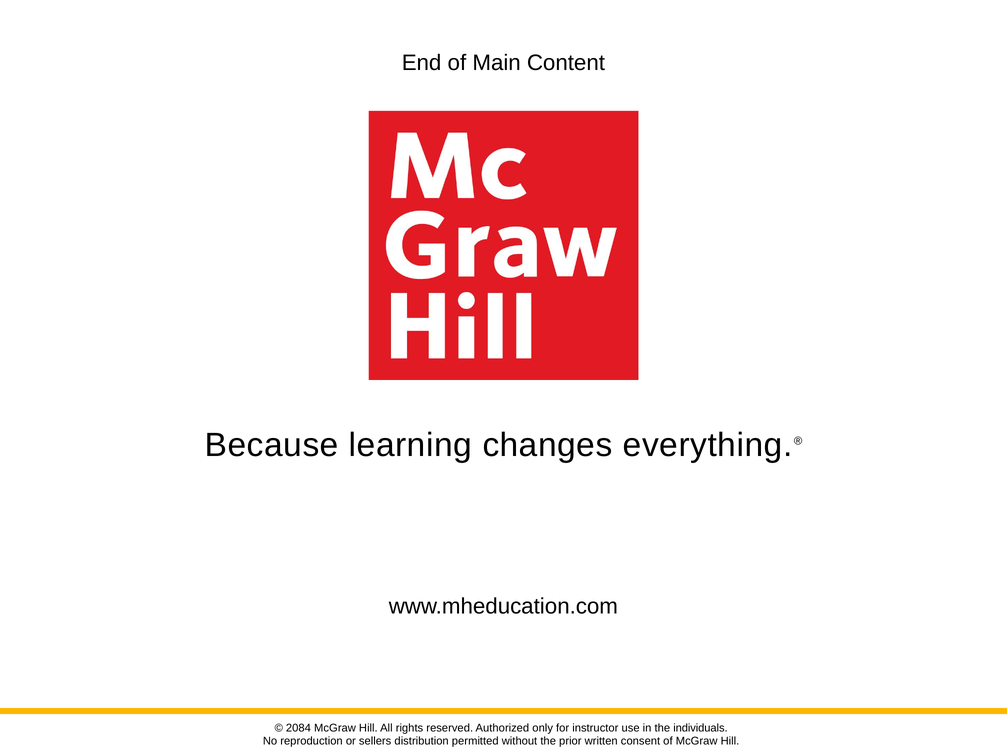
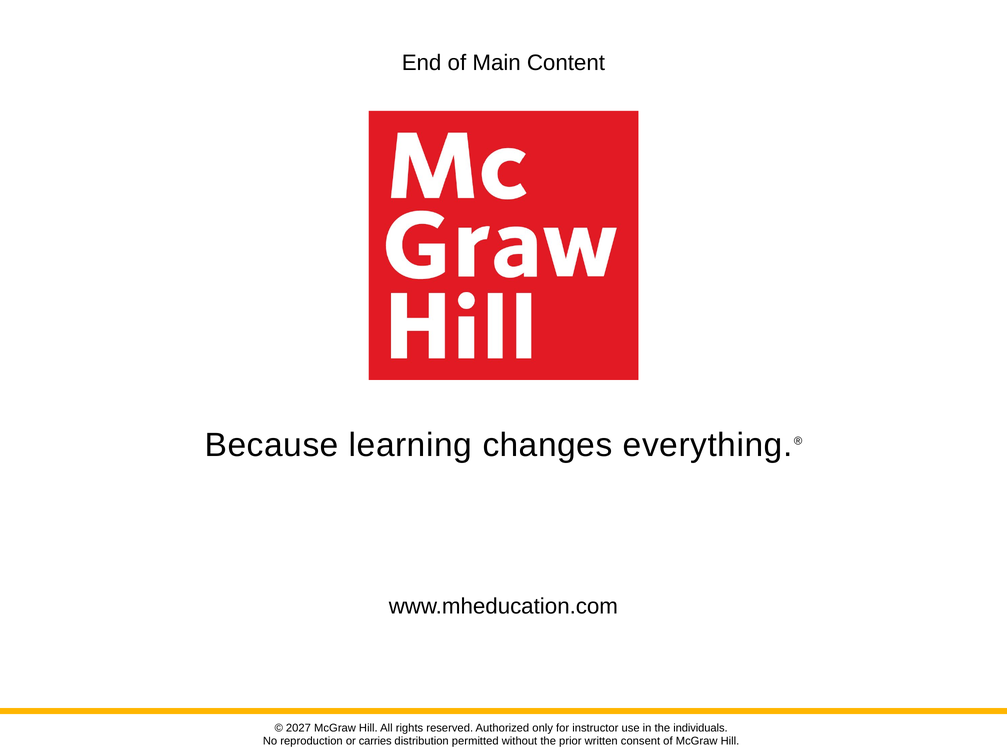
2084: 2084 -> 2027 (298, 728)
sellers: sellers -> carries (375, 742)
